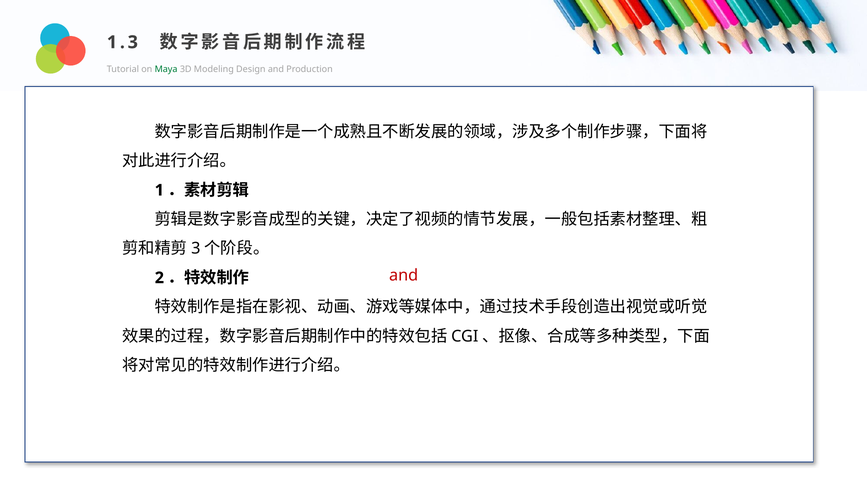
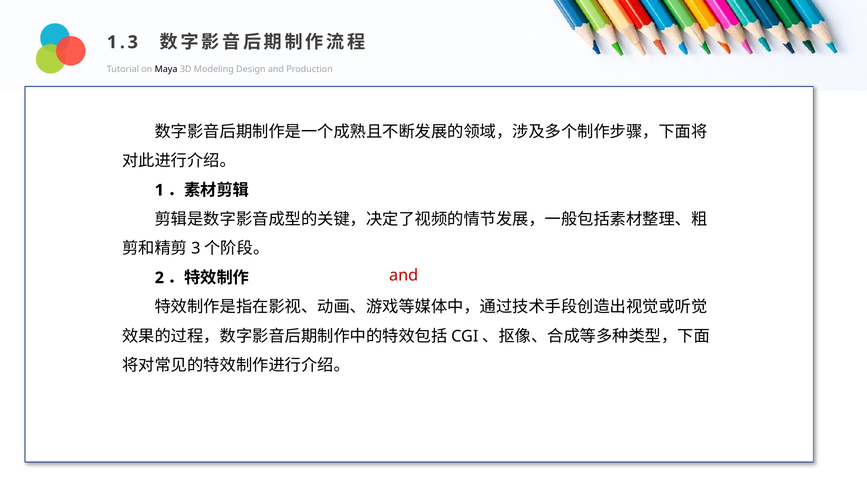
Maya colour: green -> black (166, 70)
